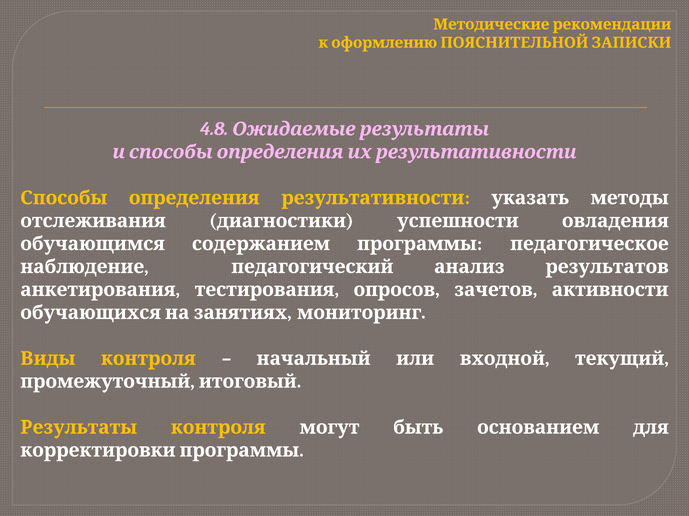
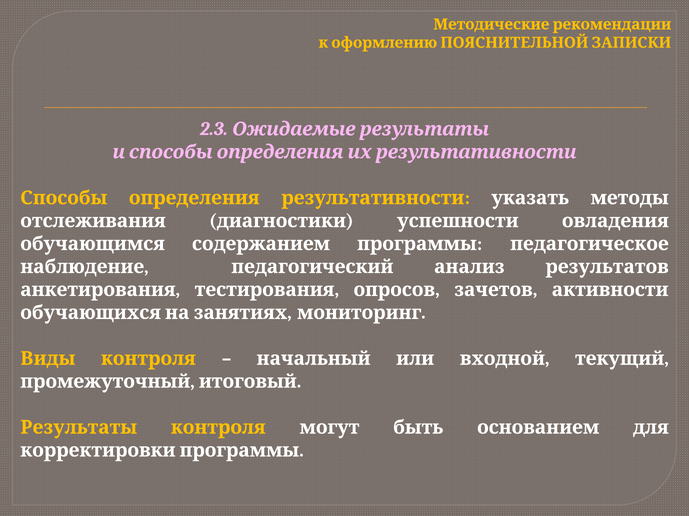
4.8: 4.8 -> 2.3 (214, 129)
